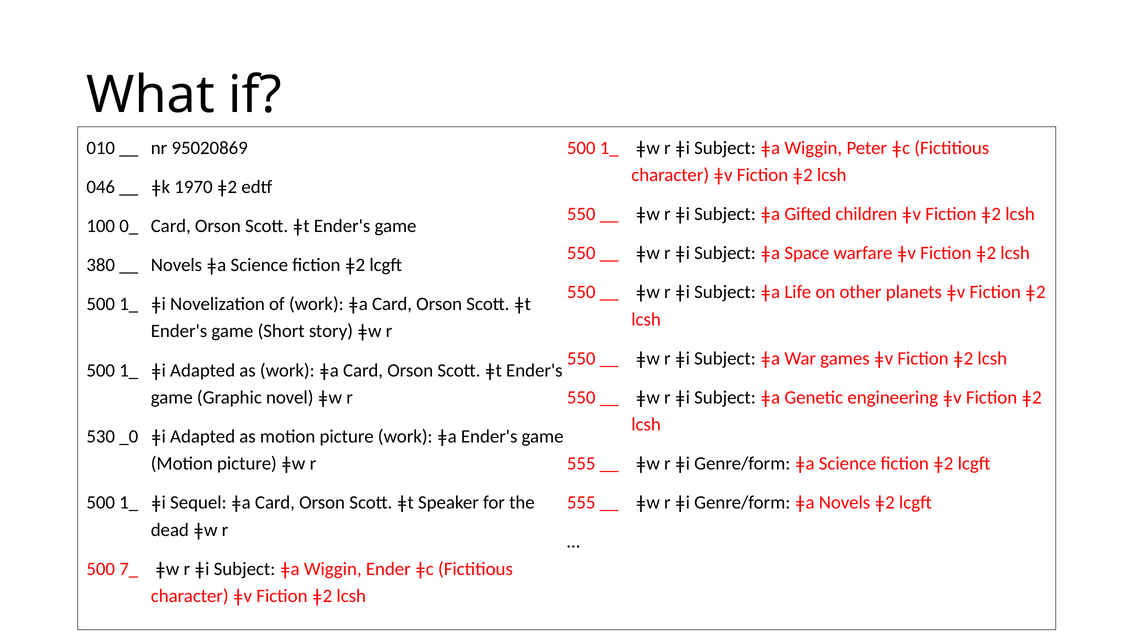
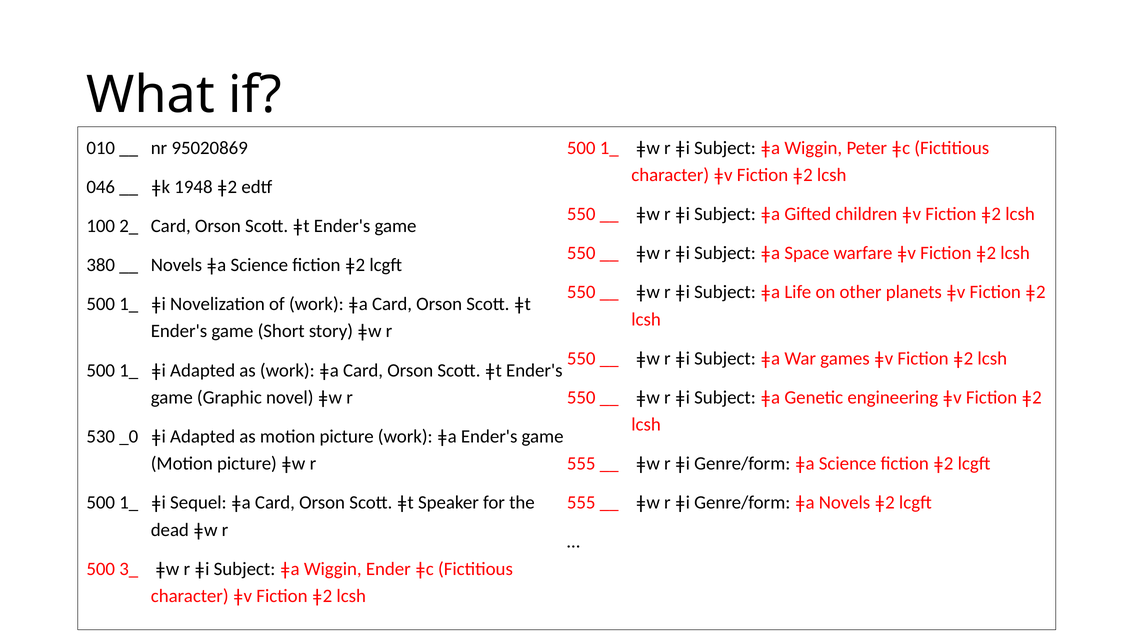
1970: 1970 -> 1948 (193, 187)
0_: 0_ -> 2_ (129, 226)
7_: 7_ -> 3_ (129, 569)
